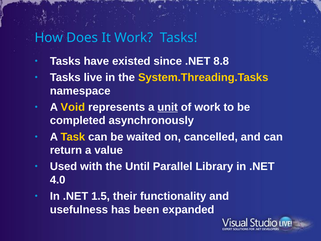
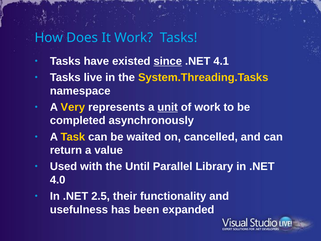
since underline: none -> present (168, 61)
8.8: 8.8 -> 4.1 (221, 61)
Void: Void -> Very (73, 107)
1.5: 1.5 -> 2.5 (101, 196)
